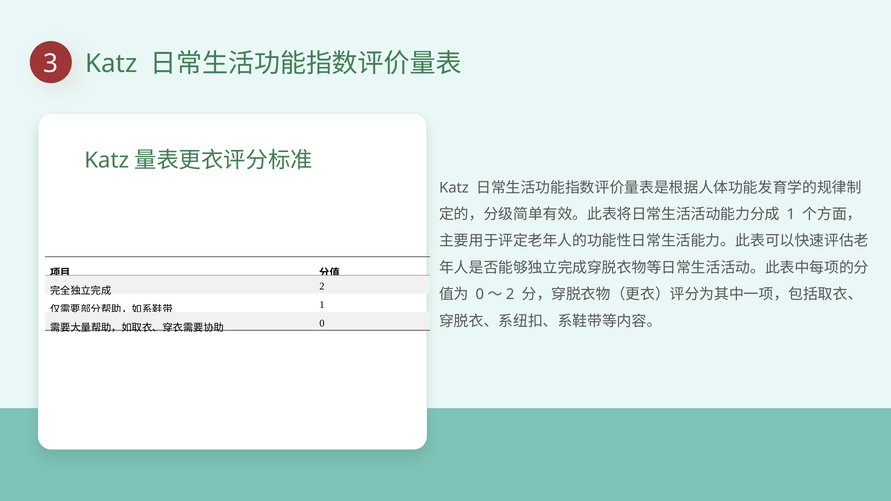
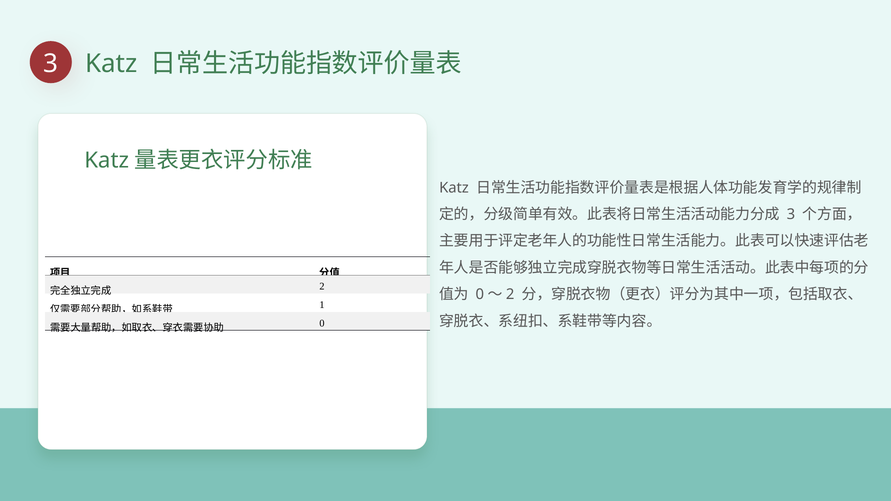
1: 1 -> 3 (791, 214)
